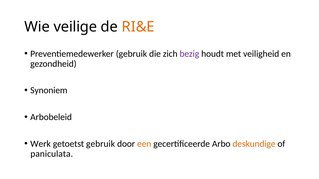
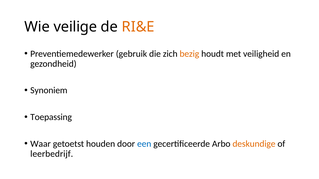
bezig colour: purple -> orange (189, 54)
Arbobeleid: Arbobeleid -> Toepassing (51, 117)
Werk: Werk -> Waar (41, 144)
getoetst gebruik: gebruik -> houden (101, 144)
een colour: orange -> blue (144, 144)
paniculata: paniculata -> leerbedrijf (52, 154)
